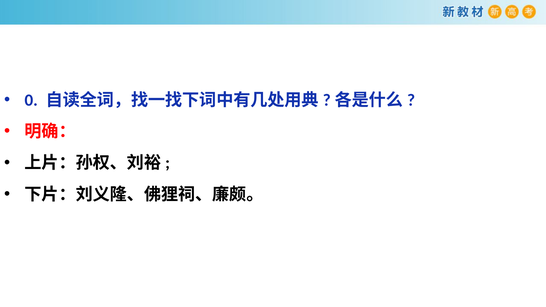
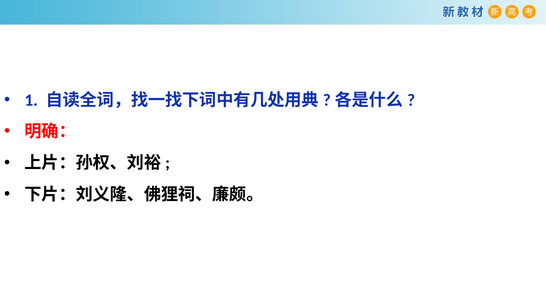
0: 0 -> 1 (31, 100)
